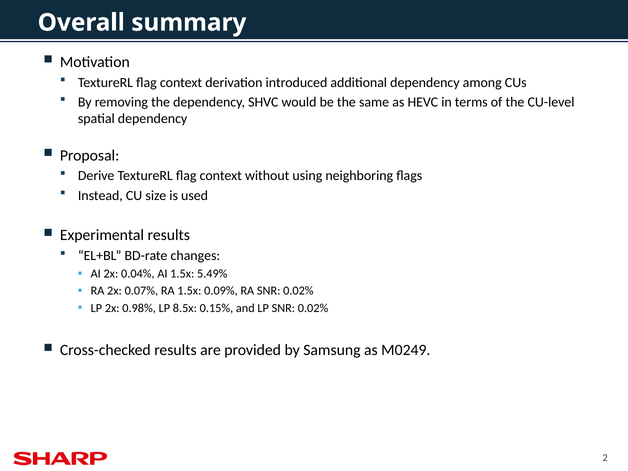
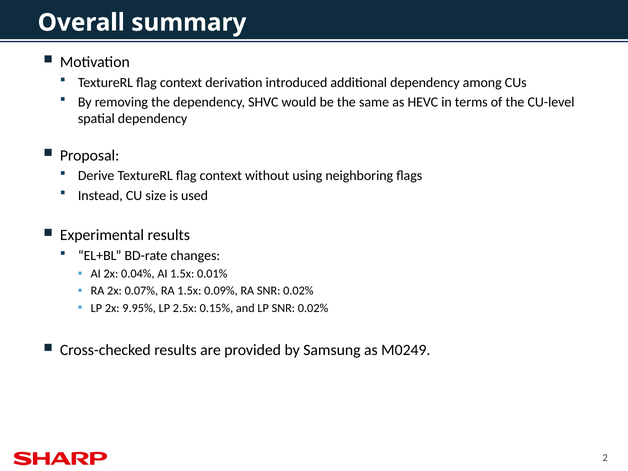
5.49%: 5.49% -> 0.01% (212, 274)
0.98%: 0.98% -> 9.95% (139, 308)
8.5x: 8.5x -> 2.5x (185, 308)
